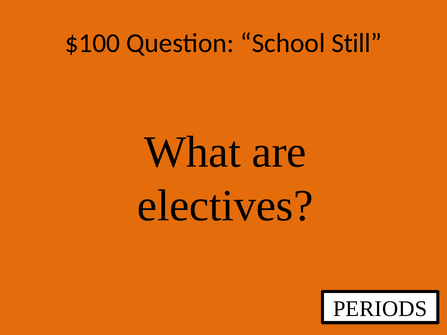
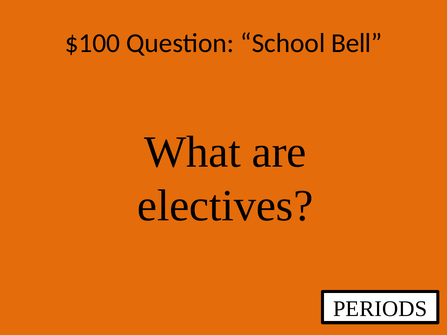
Still: Still -> Bell (357, 43)
